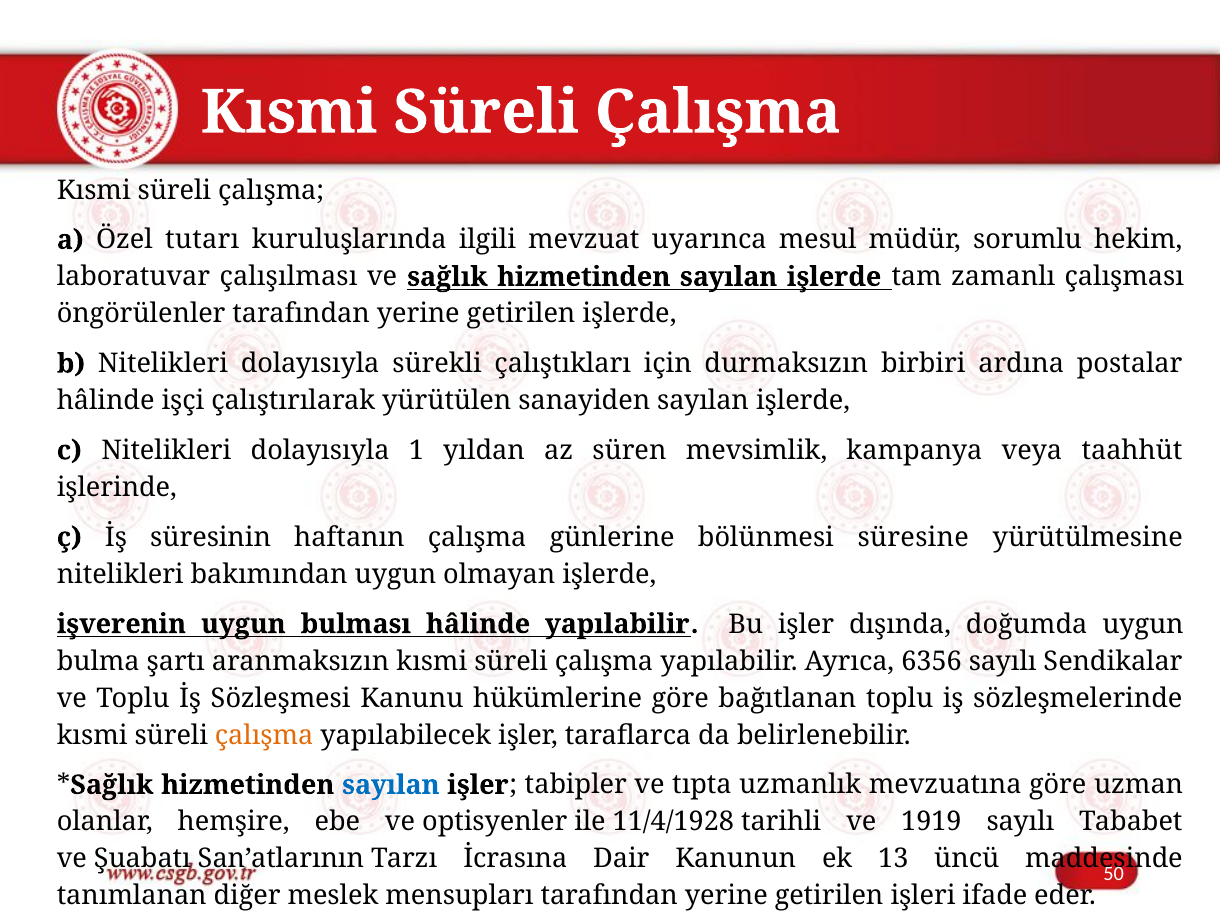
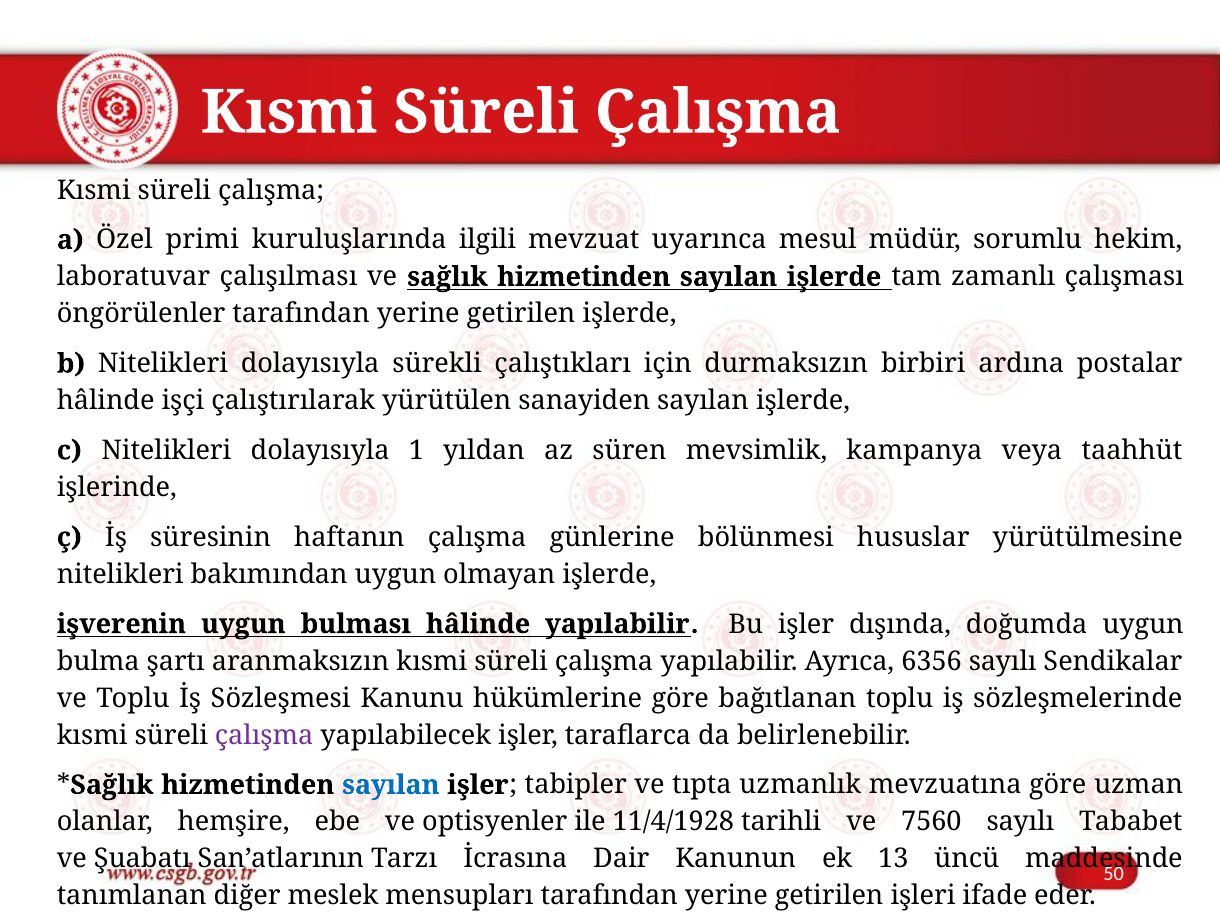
tutarı: tutarı -> primi (202, 240)
süresine: süresine -> hususlar (913, 537)
çalışma colour: orange -> purple (264, 735)
1919: 1919 -> 7560 (931, 822)
